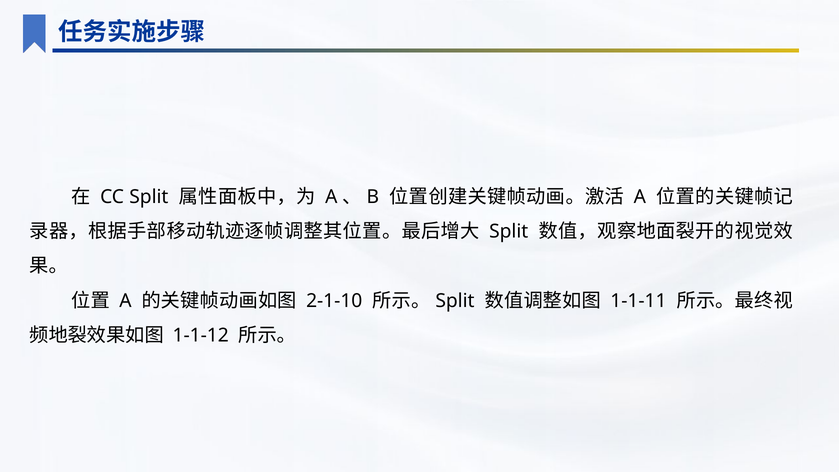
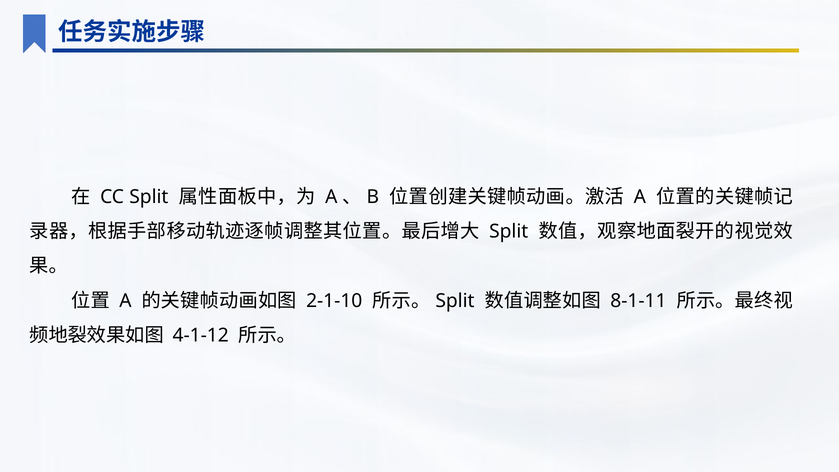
1-1-11: 1-1-11 -> 8-1-11 (638, 301)
1-1-12: 1-1-12 -> 4-1-12 (201, 335)
